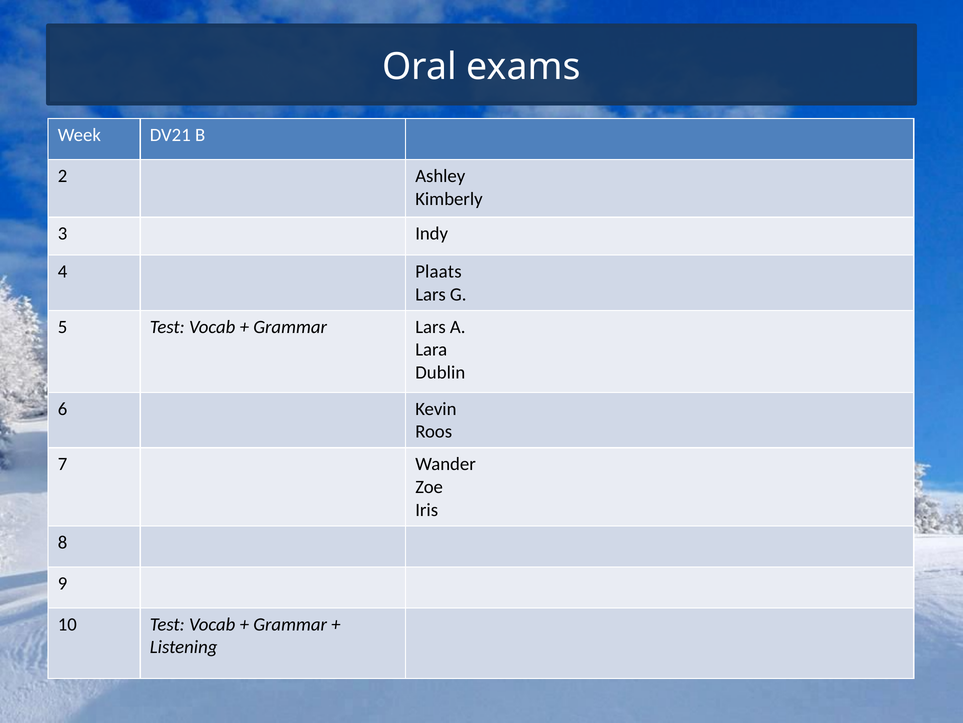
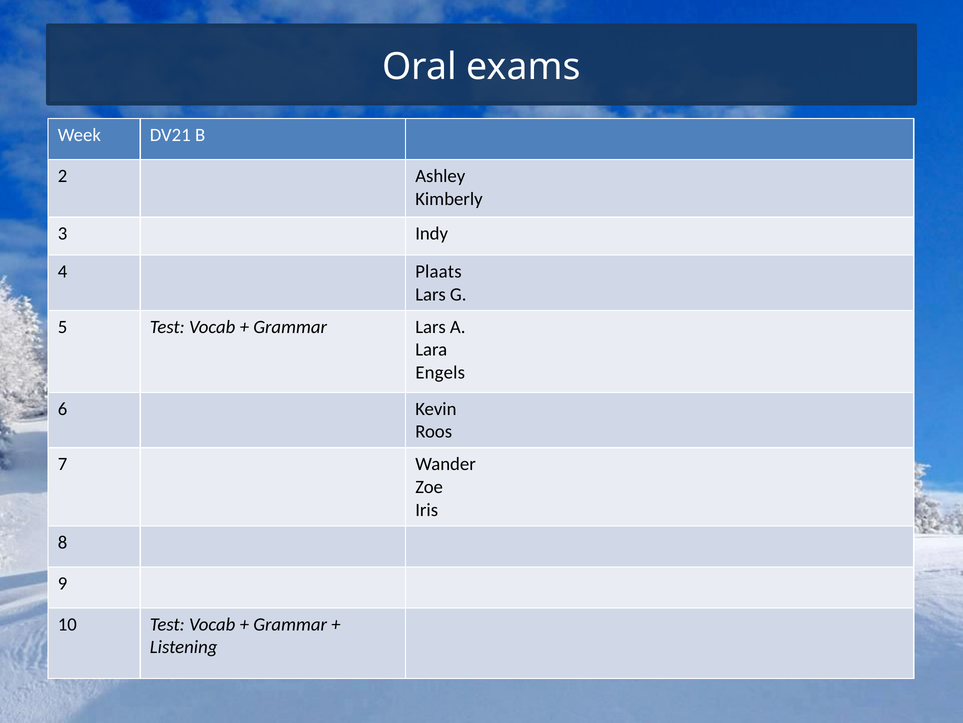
Dublin: Dublin -> Engels (440, 372)
